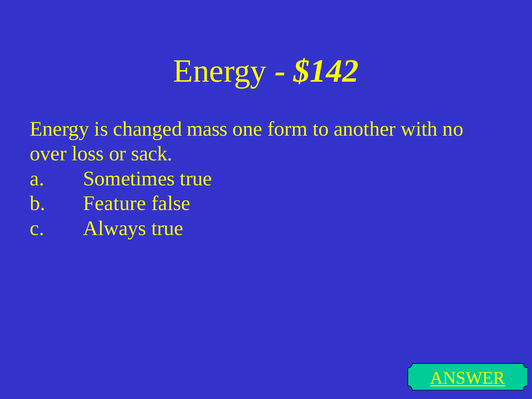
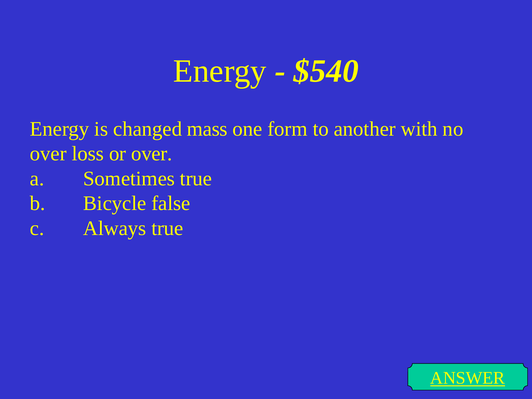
$142: $142 -> $540 (326, 71)
or sack: sack -> over (152, 154)
Feature: Feature -> Bicycle (115, 203)
